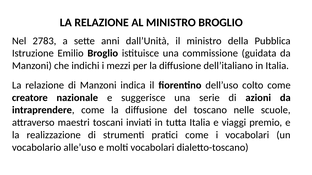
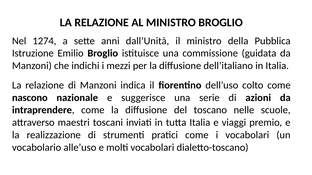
2783: 2783 -> 1274 (44, 41)
creatore: creatore -> nascono (30, 98)
